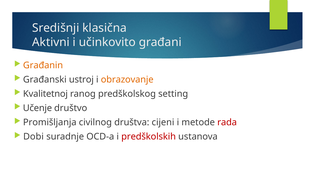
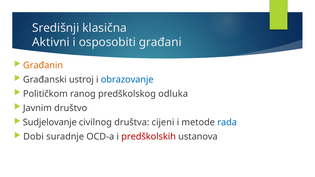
učinkovito: učinkovito -> osposobiti (107, 42)
obrazovanje colour: orange -> blue (127, 80)
Kvalitetnoj: Kvalitetnoj -> Političkom (45, 94)
setting: setting -> odluka (173, 94)
Učenje: Učenje -> Javnim (37, 108)
Promišljanja: Promišljanja -> Sudjelovanje (50, 123)
rada colour: red -> blue (227, 123)
